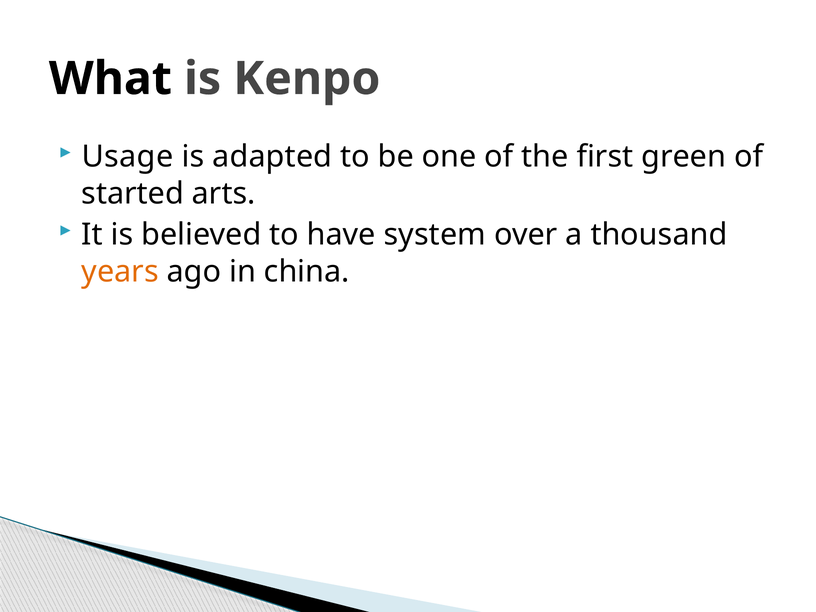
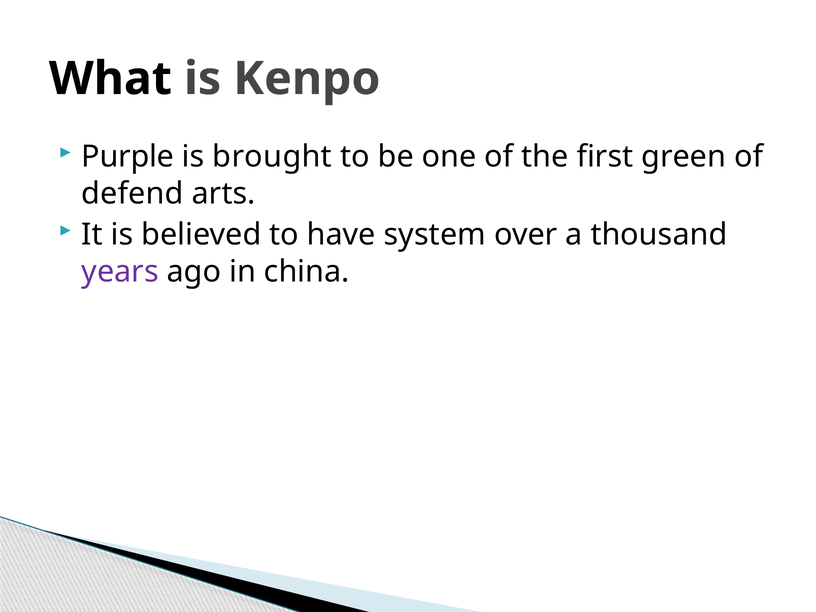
Usage: Usage -> Purple (128, 157)
adapted: adapted -> brought (272, 157)
started: started -> defend (133, 193)
years colour: orange -> purple (120, 272)
